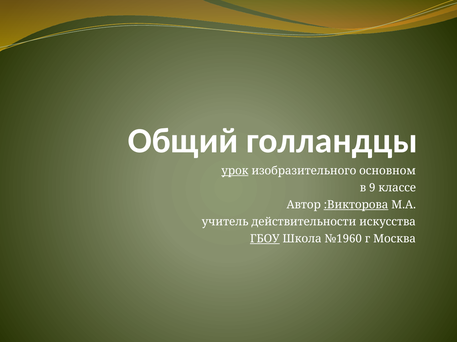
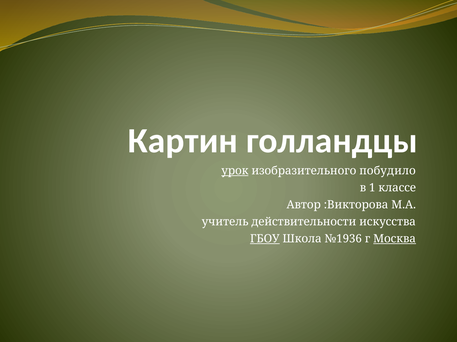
Общий: Общий -> Картин (183, 141)
основном: основном -> побудило (387, 171)
9: 9 -> 1 (372, 188)
:Викторова underline: present -> none (356, 205)
№1960: №1960 -> №1936 (343, 239)
Москва underline: none -> present (395, 239)
